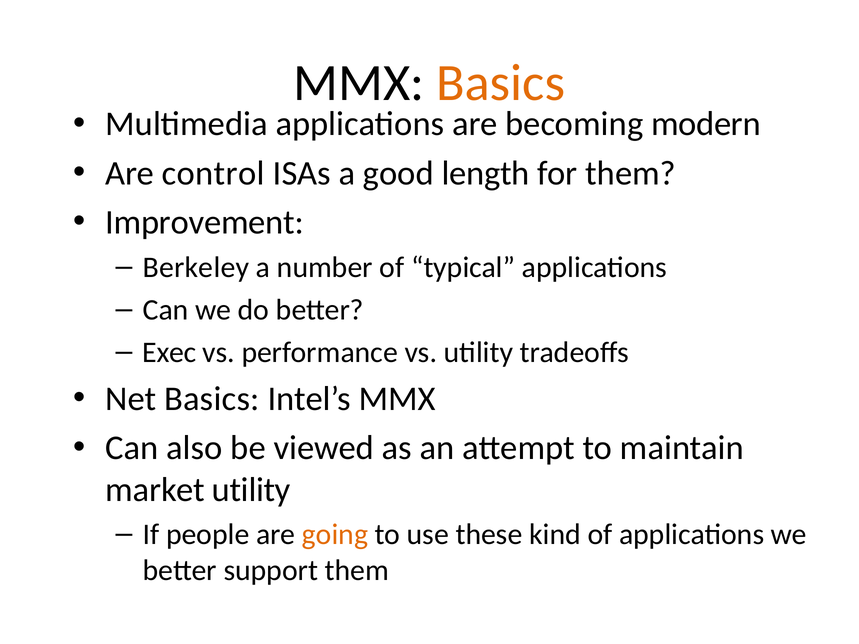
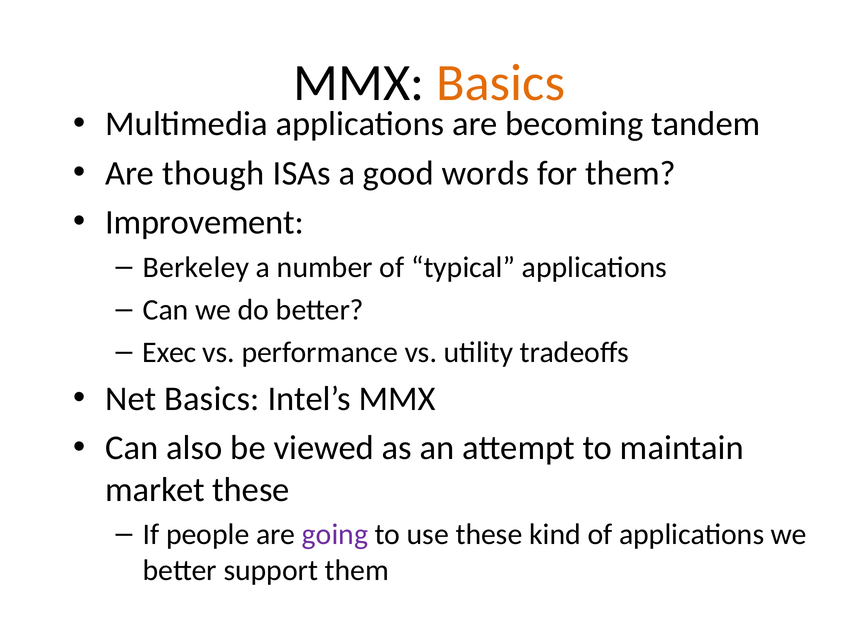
modern: modern -> tandem (706, 124)
control: control -> though (213, 173)
length: length -> words (485, 173)
market utility: utility -> these (251, 490)
going colour: orange -> purple (335, 535)
